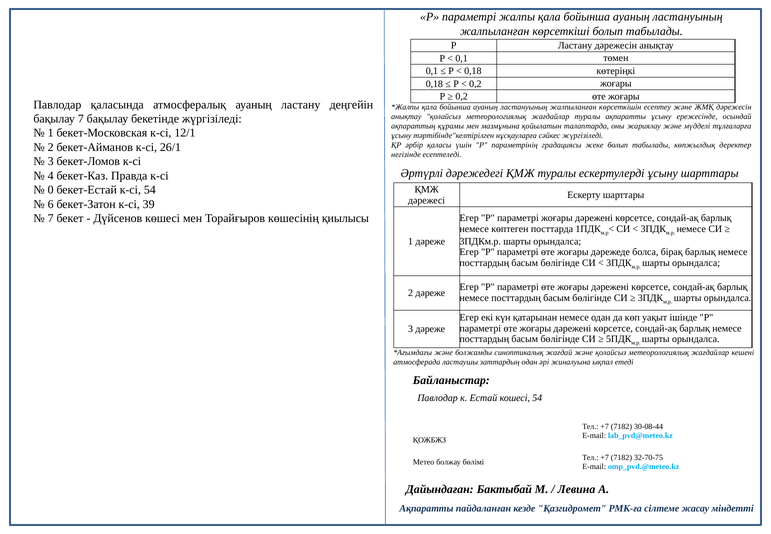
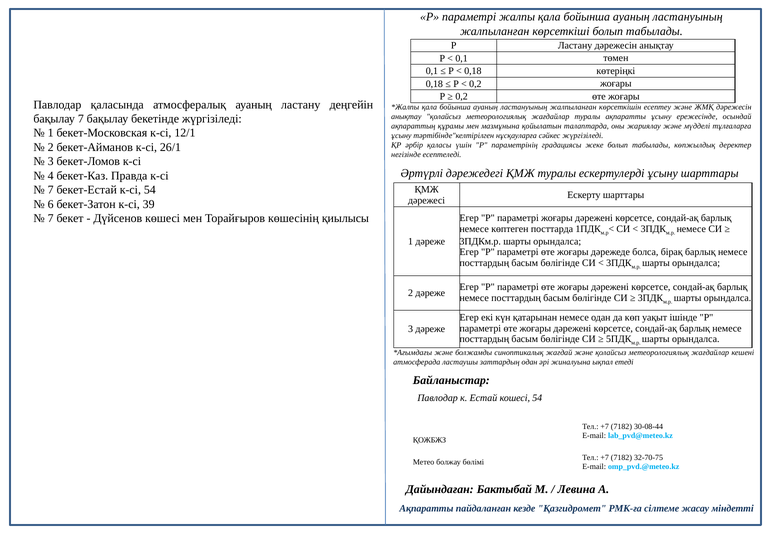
0: 0 -> 7 (51, 190)
